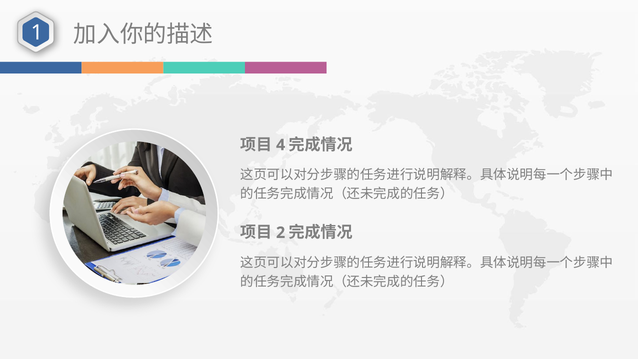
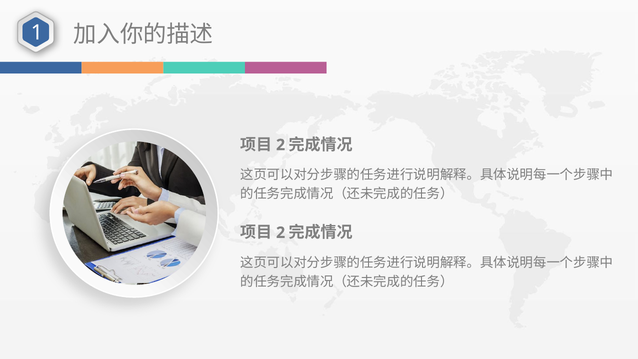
4: 4 -> 2 (281, 145)
